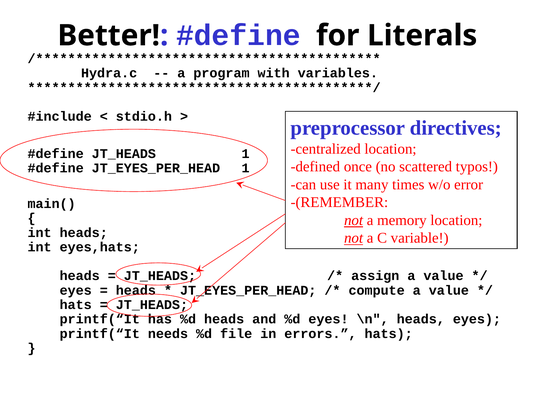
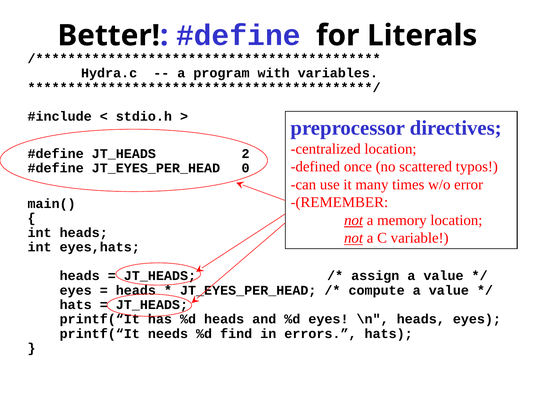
JT_HEADS 1: 1 -> 2 (246, 154)
JT_EYES_PER_HEAD 1: 1 -> 0 (246, 168)
file: file -> find (236, 334)
